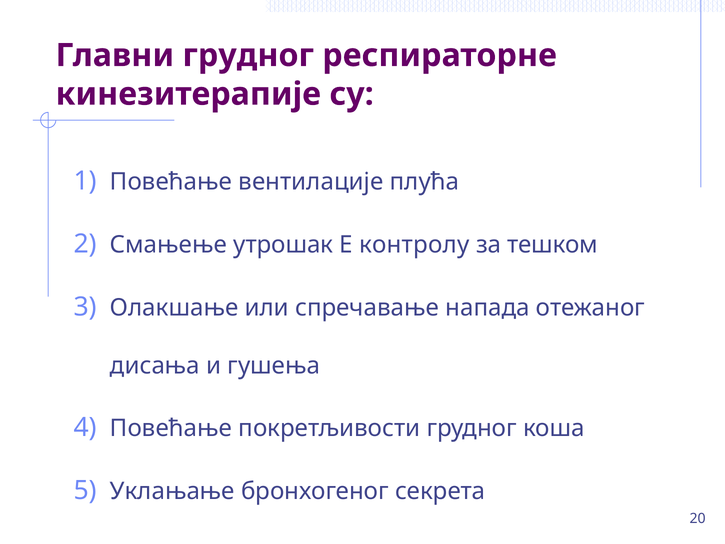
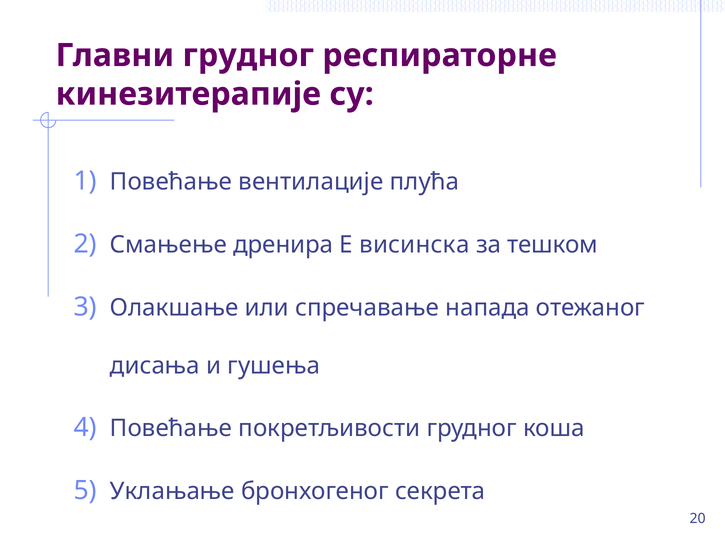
утрошак: утрошак -> дренира (283, 245)
контролу: контролу -> висинска (414, 245)
